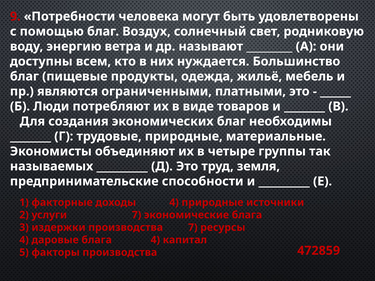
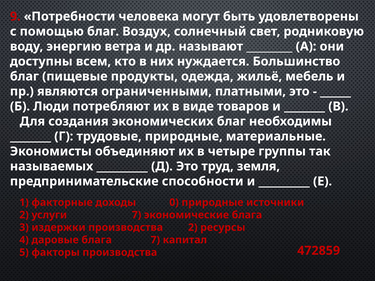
доходы 4: 4 -> 0 (174, 203)
производства 7: 7 -> 2 (193, 228)
блага 4: 4 -> 7 (155, 240)
